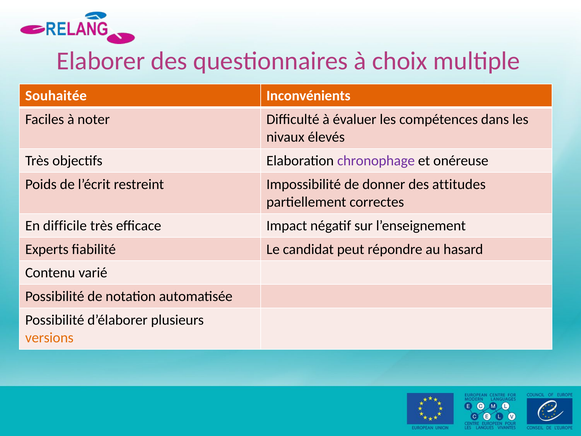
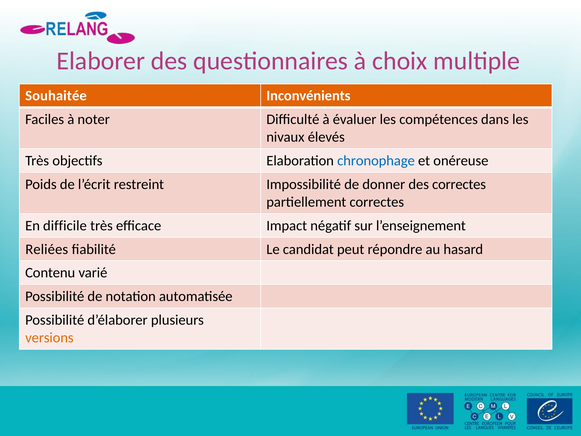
chronophage colour: purple -> blue (376, 161)
des attitudes: attitudes -> correctes (459, 184)
Experts: Experts -> Reliées (47, 249)
